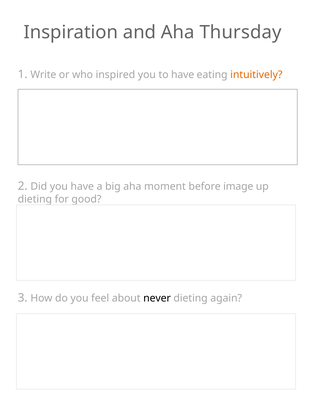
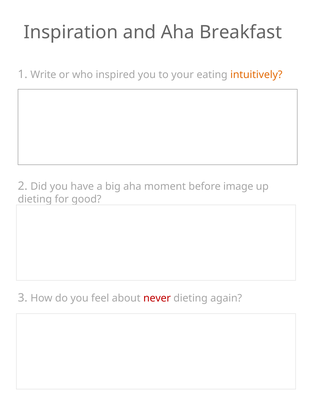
Thursday: Thursday -> Breakfast (241, 32)
to have: have -> your (183, 75)
never colour: black -> red (157, 298)
